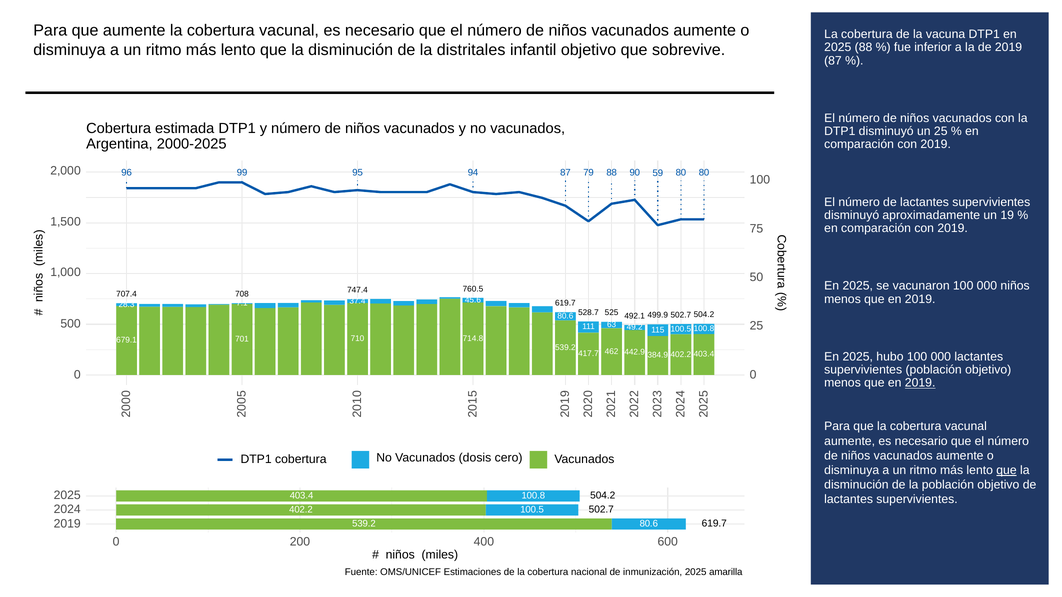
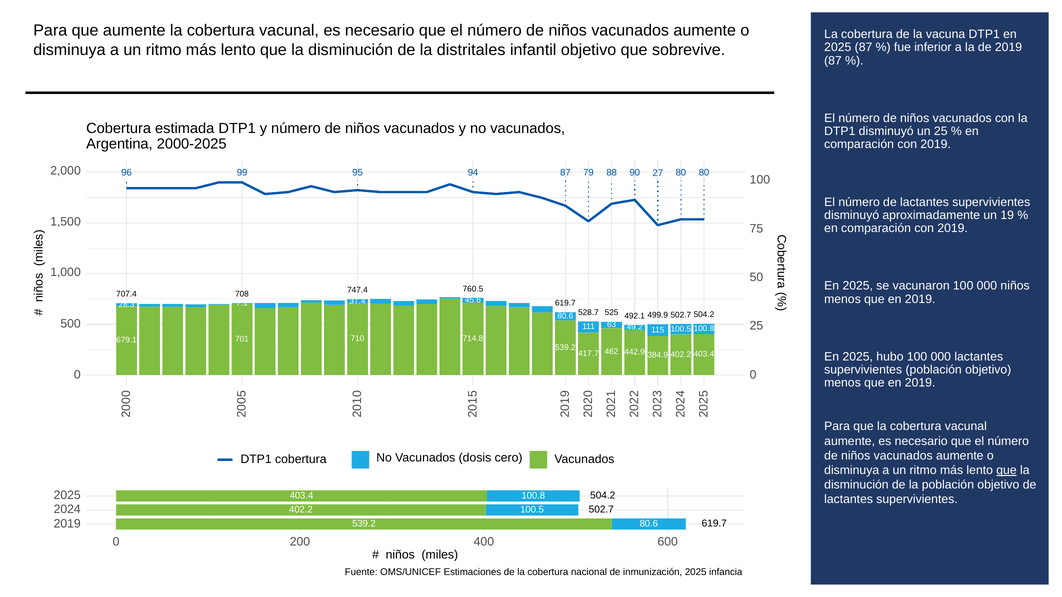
2025 88: 88 -> 87 (864, 47)
59: 59 -> 27 (658, 173)
2019 underline: present -> none (920, 383)
amarilla: amarilla -> infancia (726, 572)
